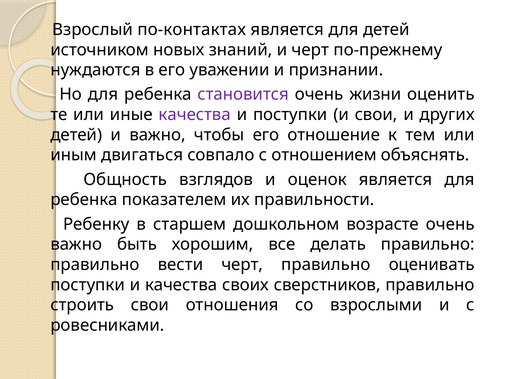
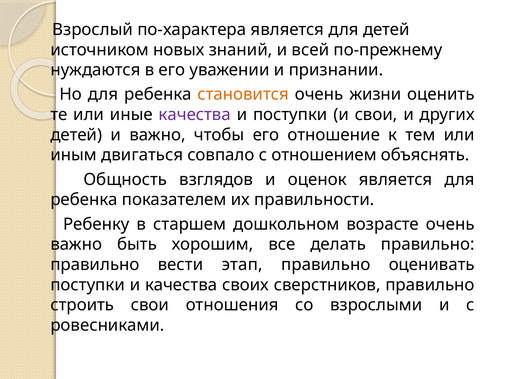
по-контактах: по-контактах -> по-характера (192, 30)
и черт: черт -> всей (310, 50)
становится colour: purple -> orange (243, 94)
вести черт: черт -> этап (242, 264)
